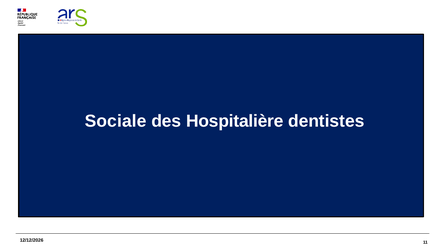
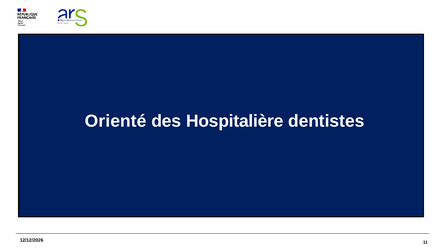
Sociale: Sociale -> Orienté (116, 121)
